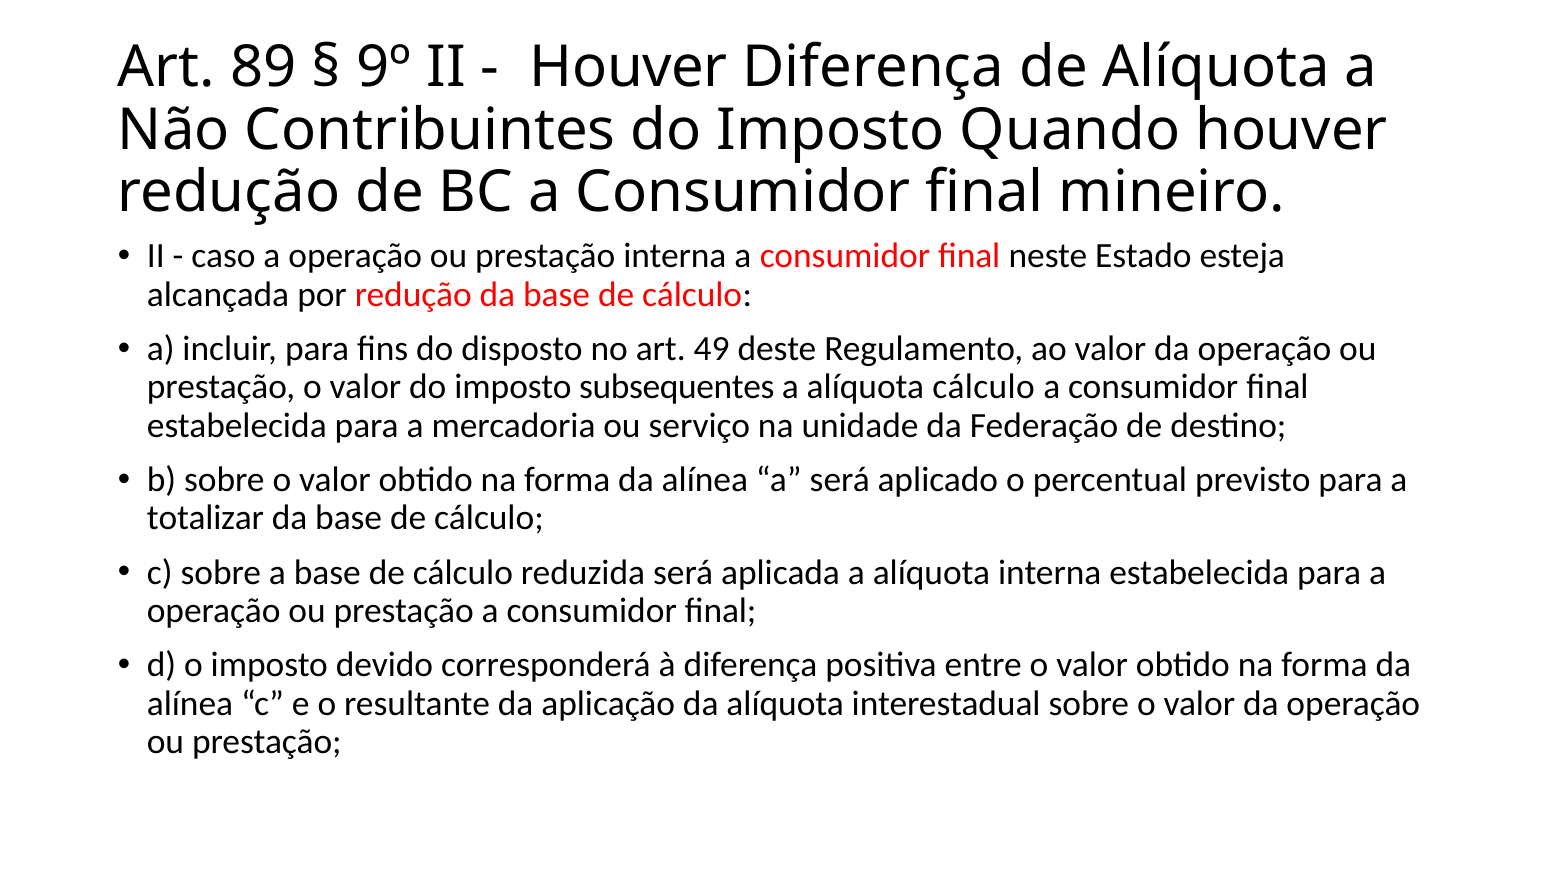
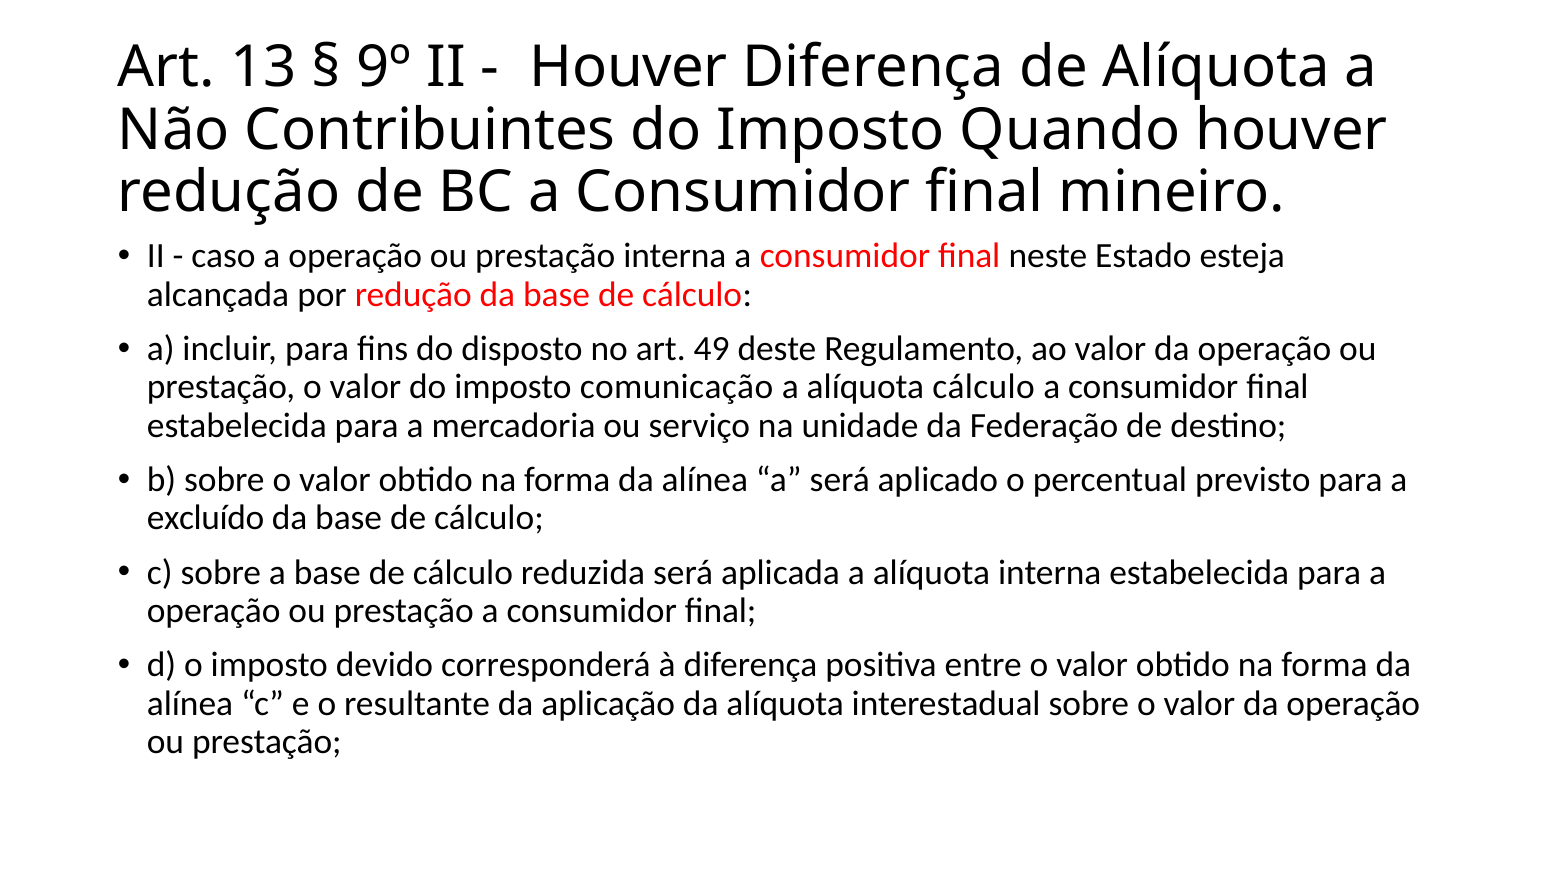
89: 89 -> 13 (264, 67)
subsequentes: subsequentes -> comunicação (677, 387)
totalizar: totalizar -> excluído (206, 518)
